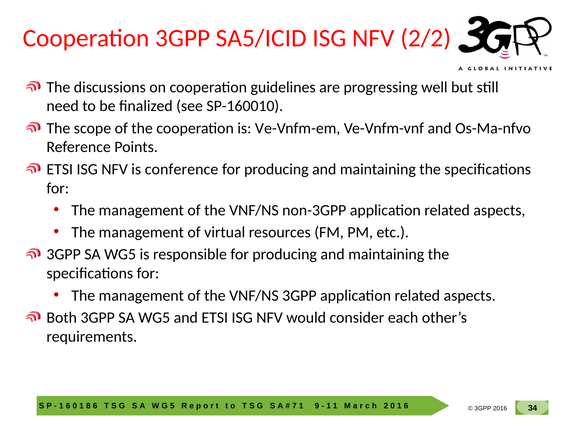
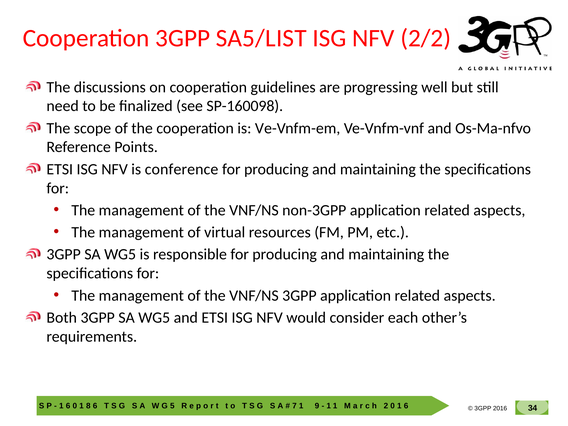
SA5/ICID: SA5/ICID -> SA5/LIST (261, 38)
SP-160010: SP-160010 -> SP-160098 (245, 106)
